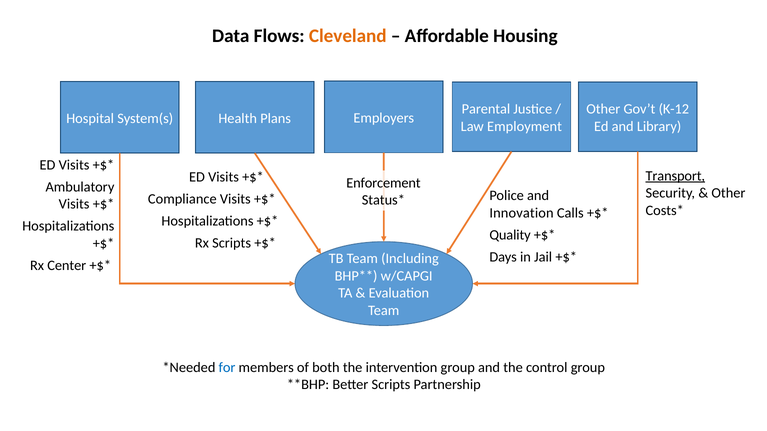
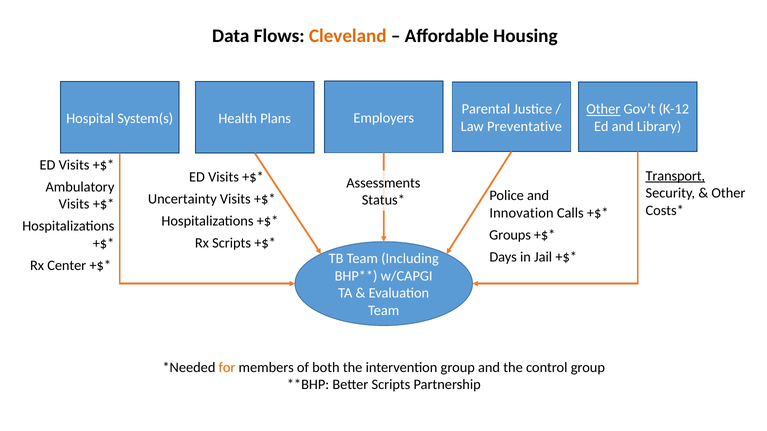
Other underline: none -> present (603, 109)
Employment: Employment -> Preventative (525, 127)
Enforcement: Enforcement -> Assessments (383, 183)
Compliance: Compliance -> Uncertainty (182, 199)
Quality: Quality -> Groups (510, 235)
for colour: blue -> orange (227, 368)
